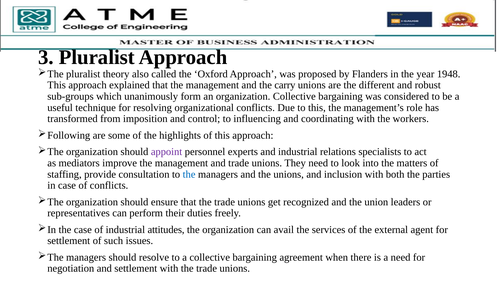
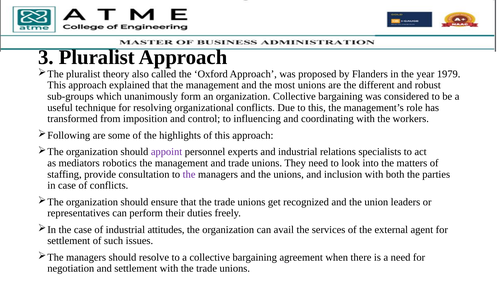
1948: 1948 -> 1979 (449, 74)
carry: carry -> most (285, 85)
improve: improve -> robotics (120, 163)
the colour: blue -> purple (189, 174)
